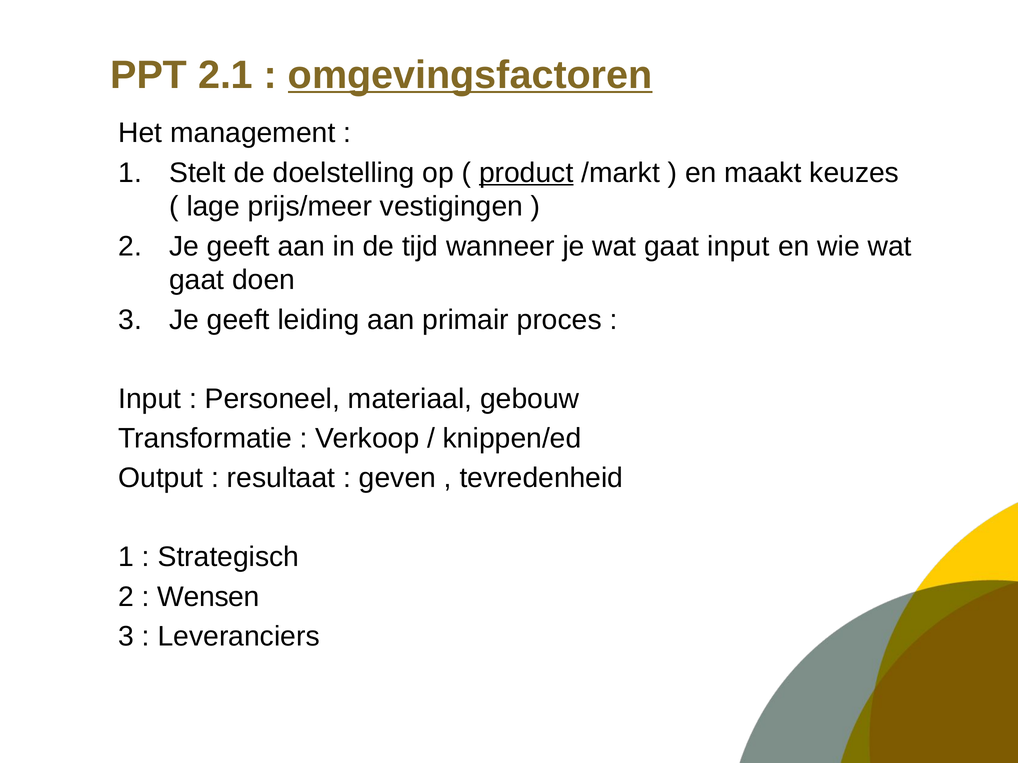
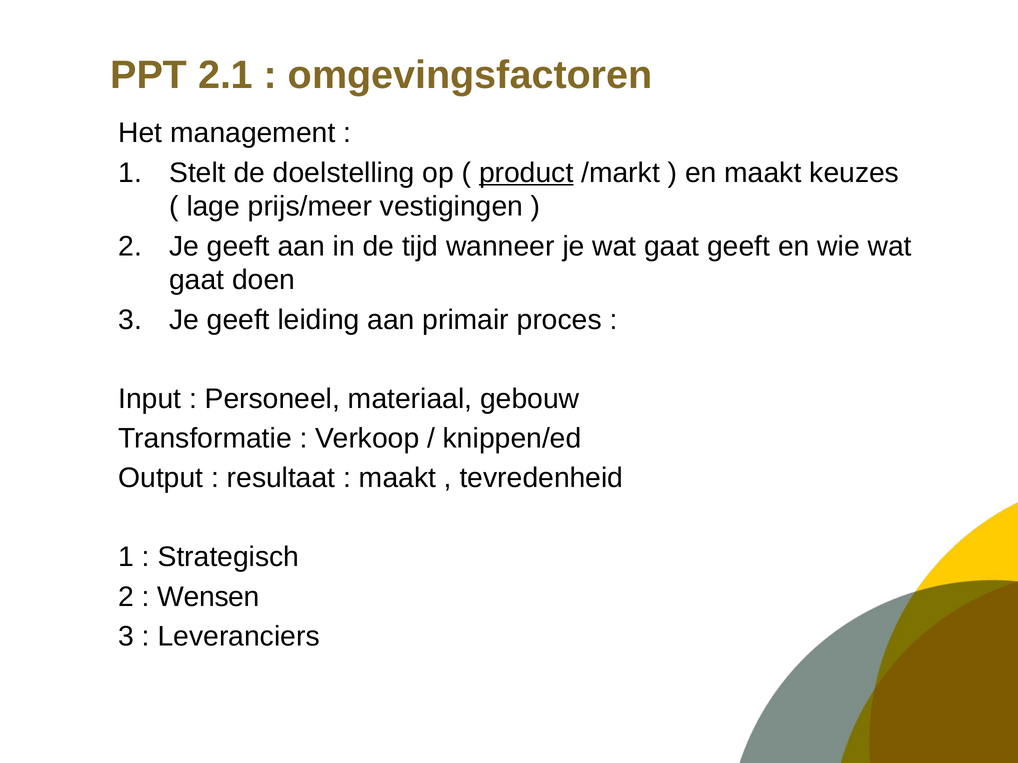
omgevingsfactoren underline: present -> none (470, 75)
gaat input: input -> geeft (739, 246)
geven: geven -> maakt (398, 478)
